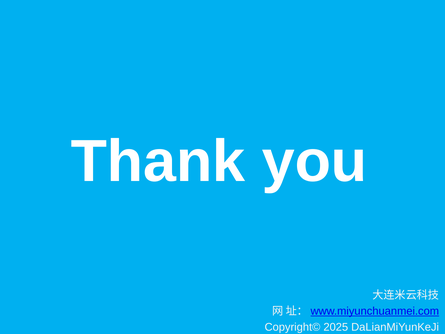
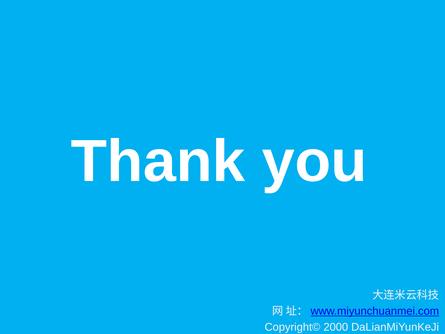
2025: 2025 -> 2000 (336, 327)
